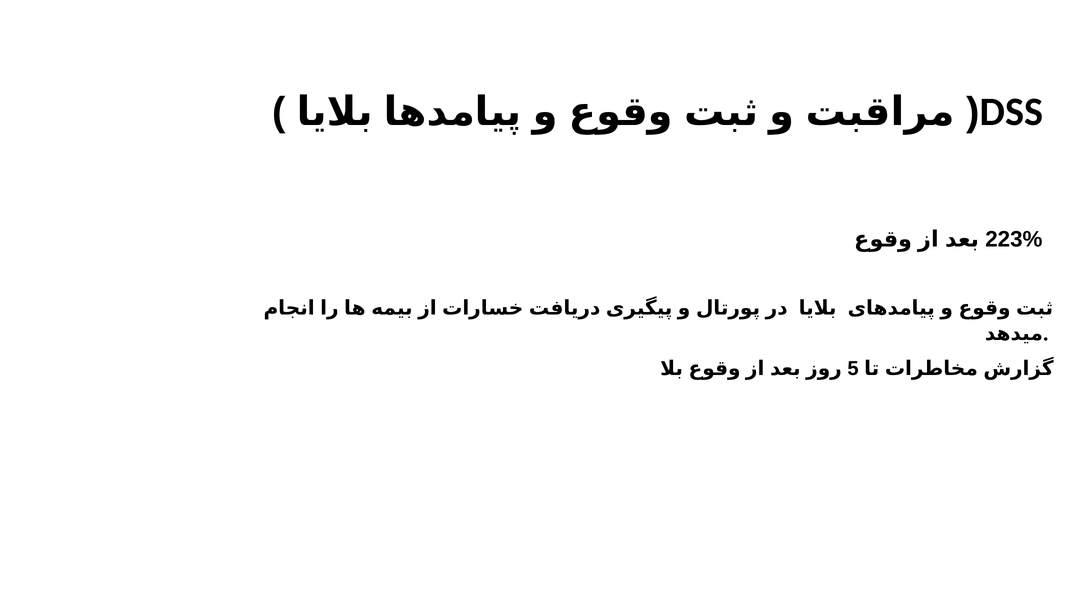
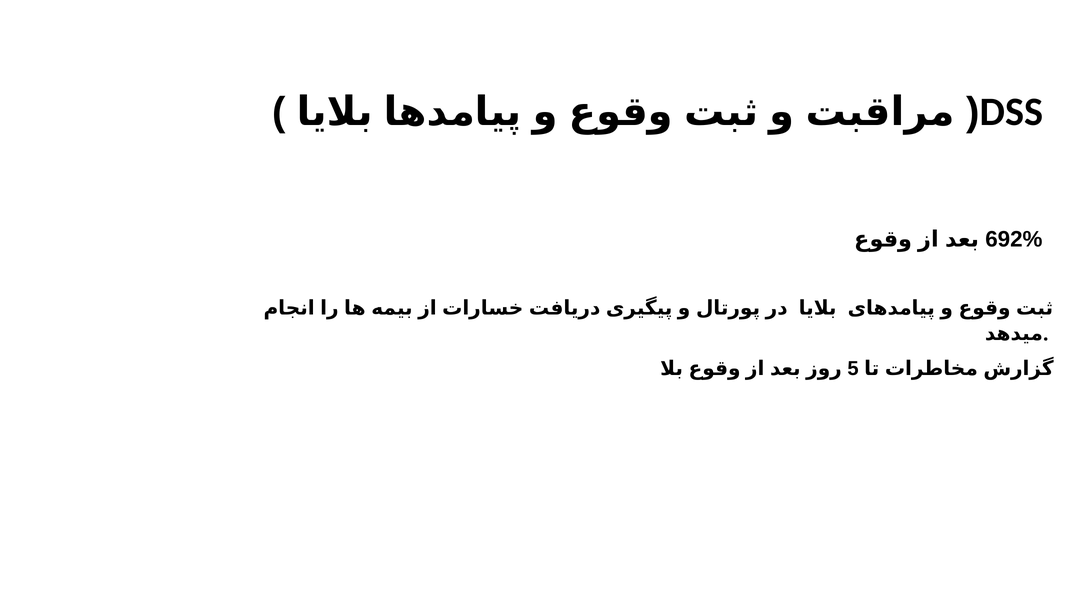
223%: 223% -> 692% (1014, 239)
